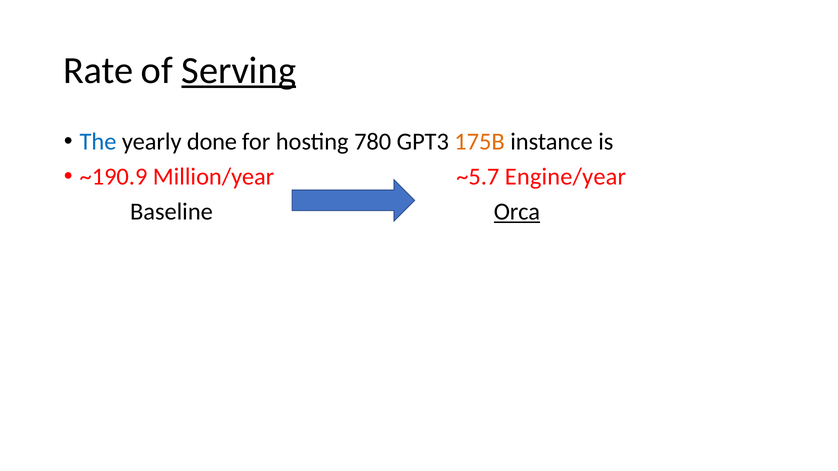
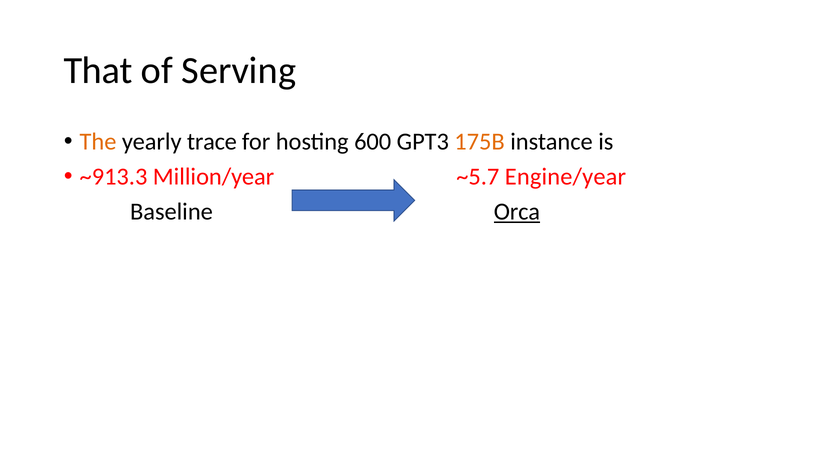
Rate: Rate -> That (98, 70)
Serving underline: present -> none (239, 70)
The colour: blue -> orange (98, 142)
done: done -> trace (212, 142)
780: 780 -> 600 (373, 142)
~190.9: ~190.9 -> ~913.3 (113, 177)
